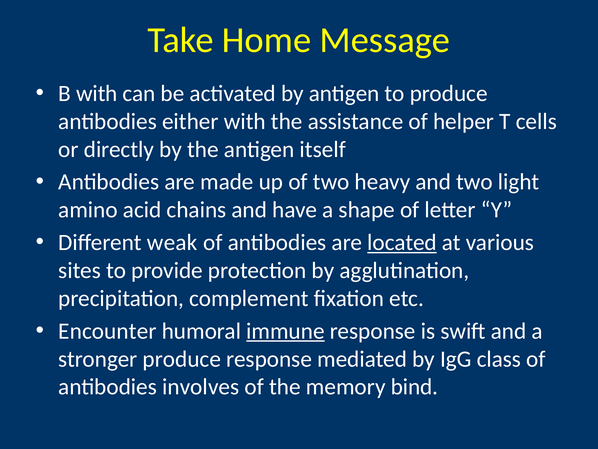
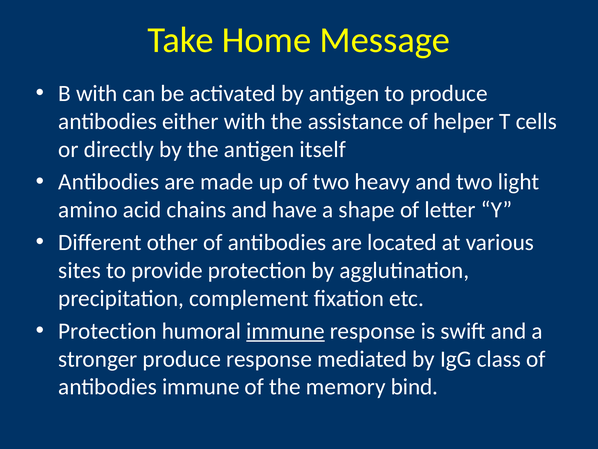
weak: weak -> other (172, 242)
located underline: present -> none (402, 242)
Encounter: Encounter -> Protection (107, 331)
antibodies involves: involves -> immune (201, 387)
